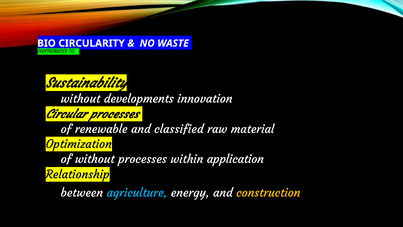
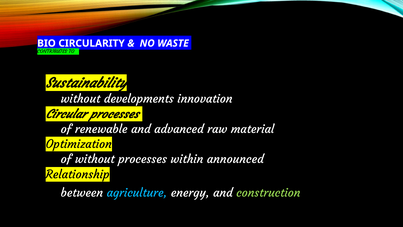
classified: classified -> advanced (179, 129)
application: application -> announced (235, 159)
construction colour: yellow -> light green (268, 193)
